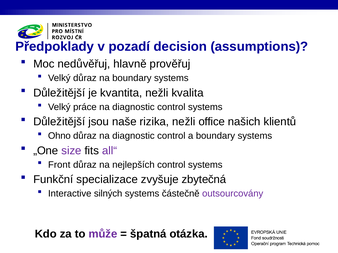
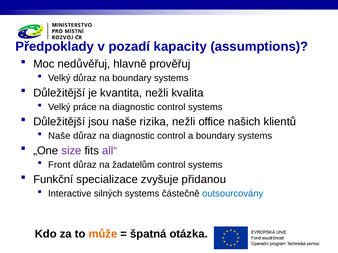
decision: decision -> kapacity (180, 47)
Ohno: Ohno -> Naše (59, 136)
nejlepších: nejlepších -> žadatelům (133, 165)
zbytečná: zbytečná -> přidanou (204, 180)
outsourcovány colour: purple -> blue (233, 194)
může colour: purple -> orange (103, 234)
